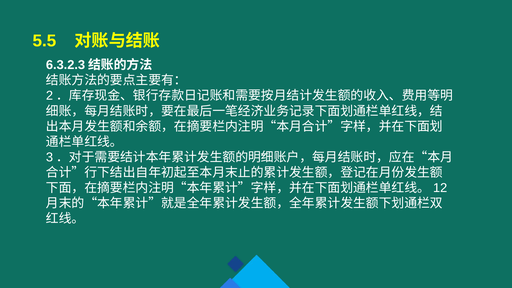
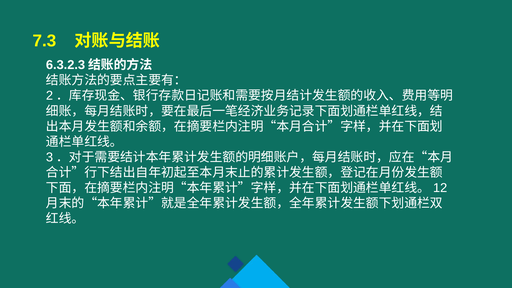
5.5: 5.5 -> 7.3 (44, 41)
